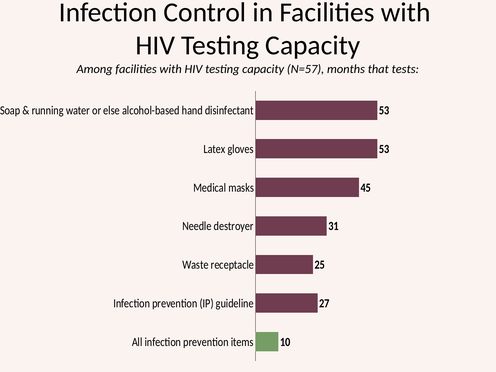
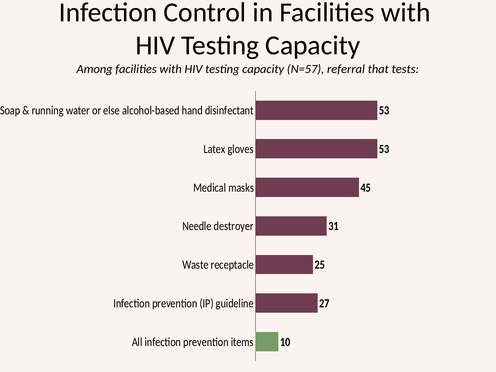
months: months -> referral (346, 69)
